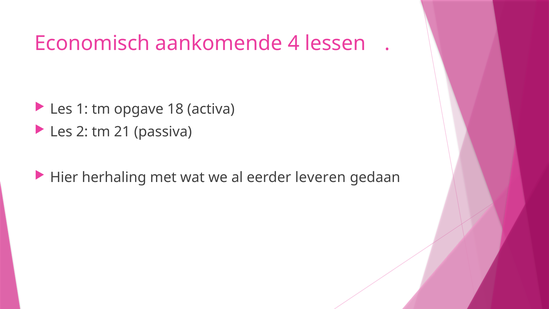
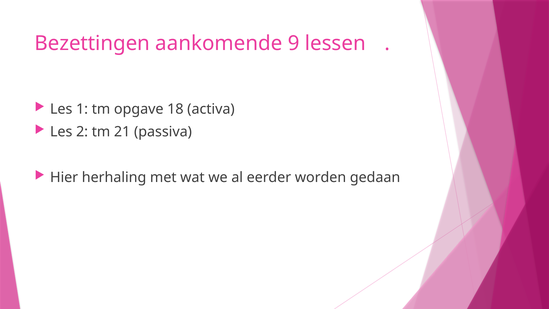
Economisch: Economisch -> Bezettingen (92, 43)
4: 4 -> 9 (294, 43)
leveren: leveren -> worden (321, 177)
